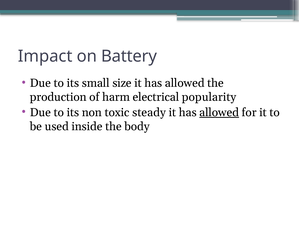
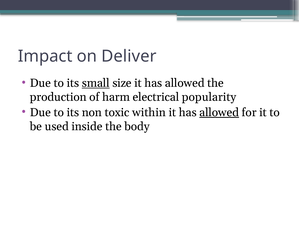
Battery: Battery -> Deliver (129, 56)
small underline: none -> present (96, 83)
steady: steady -> within (149, 112)
